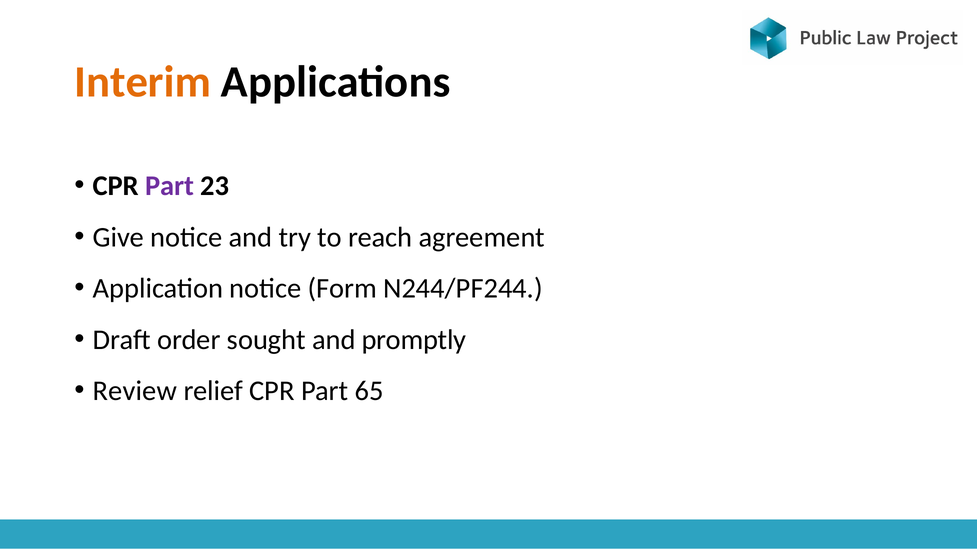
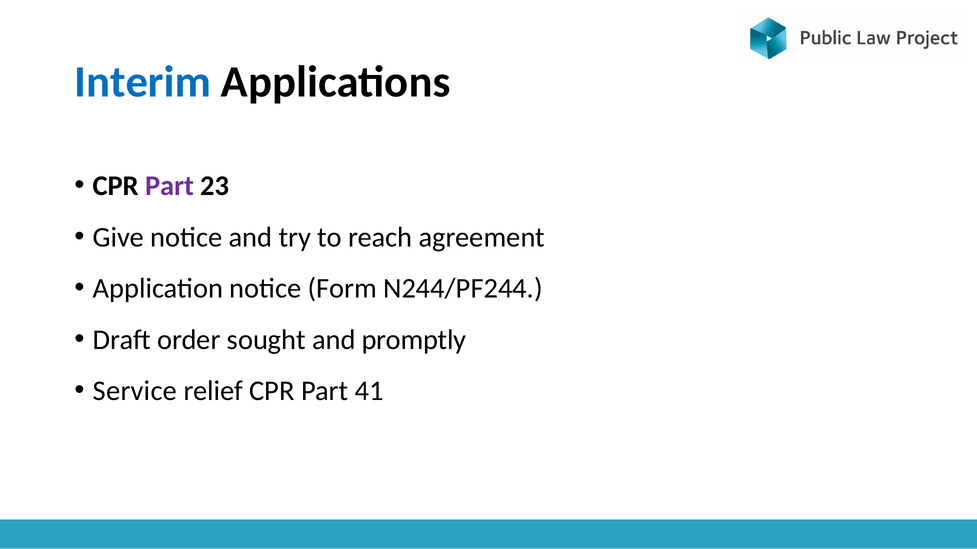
Interim colour: orange -> blue (143, 82)
Review: Review -> Service (135, 391)
65: 65 -> 41 (369, 391)
